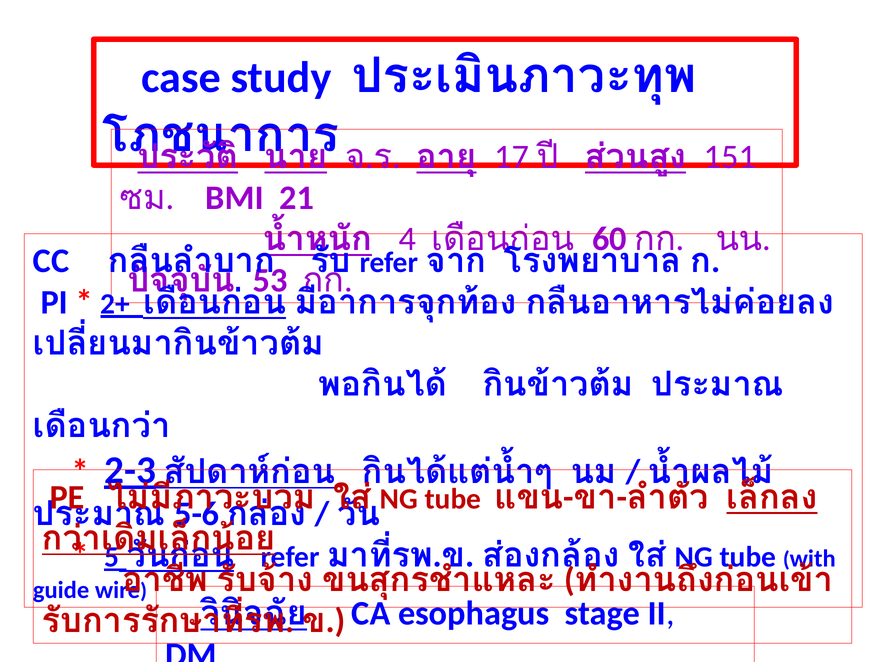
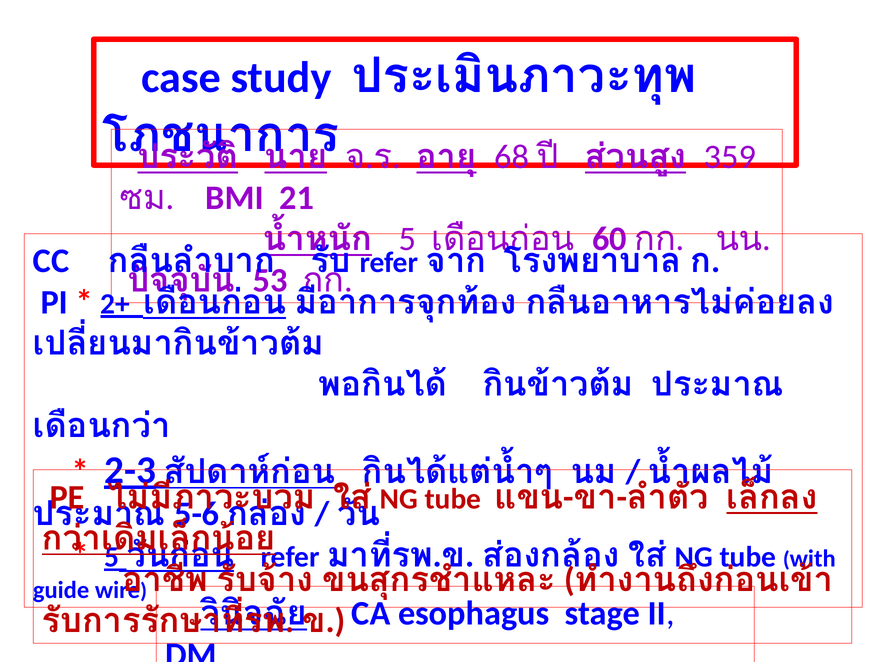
17: 17 -> 68 (512, 157)
151: 151 -> 359 (730, 157)
4: 4 -> 5 (407, 239)
